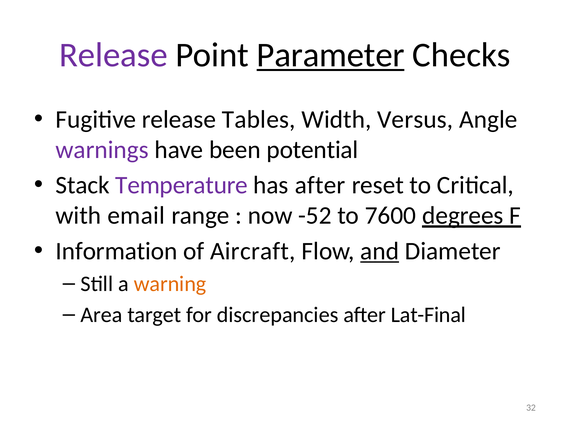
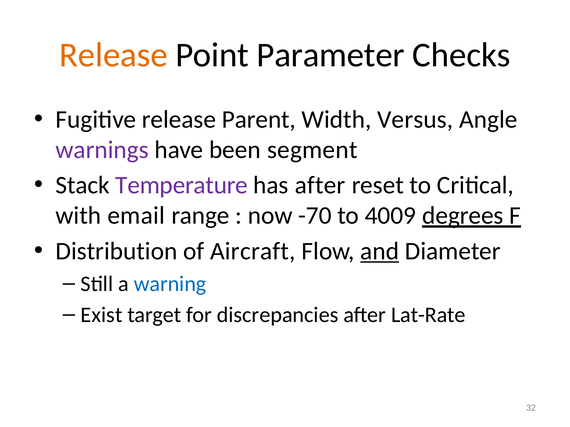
Release colour: purple -> orange (113, 55)
Parameter underline: present -> none (331, 55)
Tables: Tables -> Parent (259, 120)
potential: potential -> segment (312, 150)
-52: -52 -> -70 (315, 216)
7600: 7600 -> 4009 (390, 216)
Information: Information -> Distribution (116, 251)
warning colour: orange -> blue (170, 284)
Area: Area -> Exist (101, 315)
Lat-Final: Lat-Final -> Lat-Rate (428, 315)
